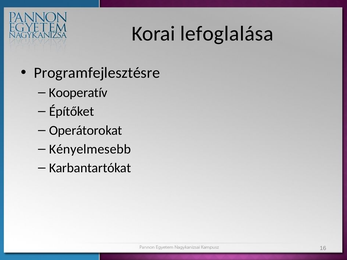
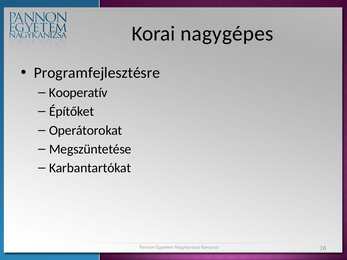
lefoglalása: lefoglalása -> nagygépes (227, 34)
Kényelmesebb: Kényelmesebb -> Megszüntetése (90, 149)
